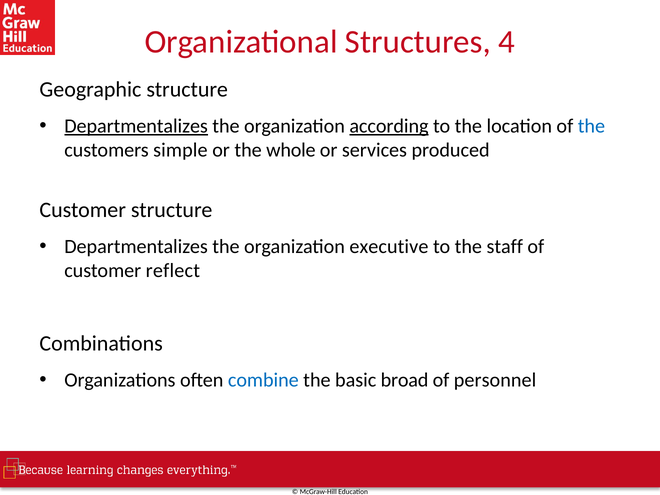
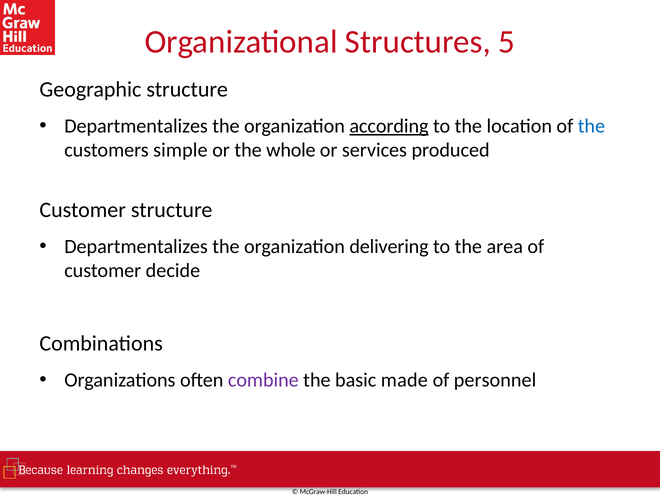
4: 4 -> 5 (507, 42)
Departmentalizes underline: present -> none (136, 126)
executive: executive -> delivering (389, 247)
staff: staff -> area (505, 247)
reflect: reflect -> decide (173, 271)
combine colour: blue -> purple (263, 380)
broad: broad -> made (404, 380)
